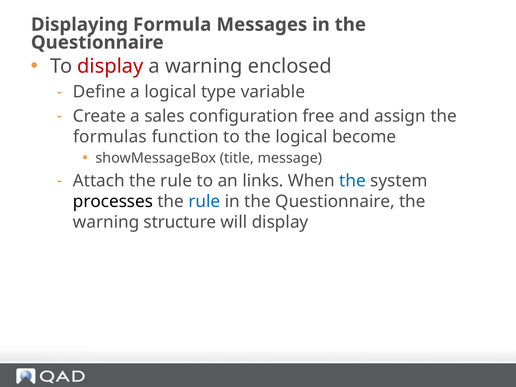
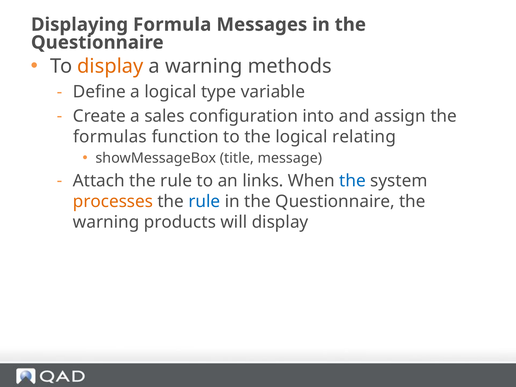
display colour: red -> orange (110, 66)
enclosed: enclosed -> methods (290, 66)
free: free -> into (318, 116)
become: become -> relating (364, 137)
processes colour: black -> orange (113, 201)
structure: structure -> products (180, 222)
